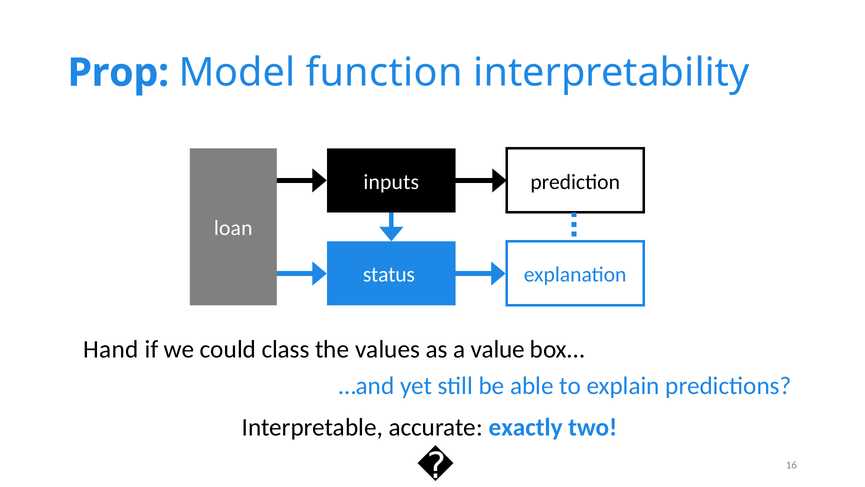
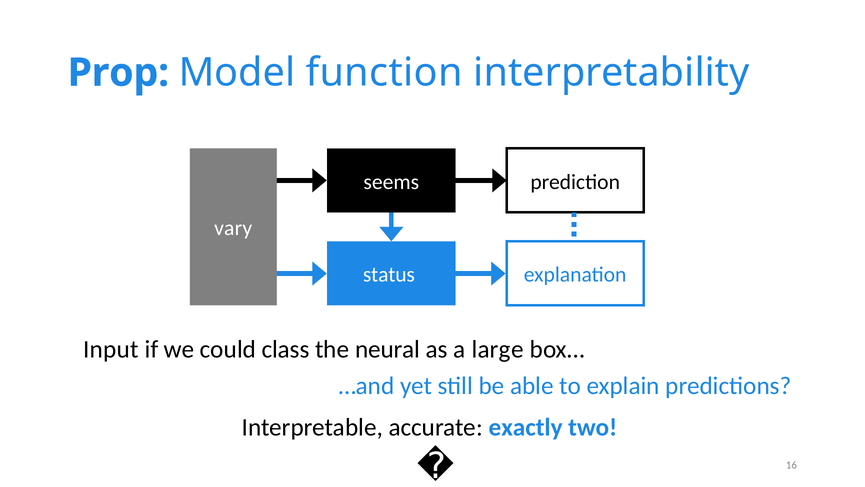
inputs: inputs -> seems (391, 182)
loan: loan -> vary (233, 228)
Hand: Hand -> Input (111, 349)
values: values -> neural (388, 349)
value: value -> large (498, 349)
